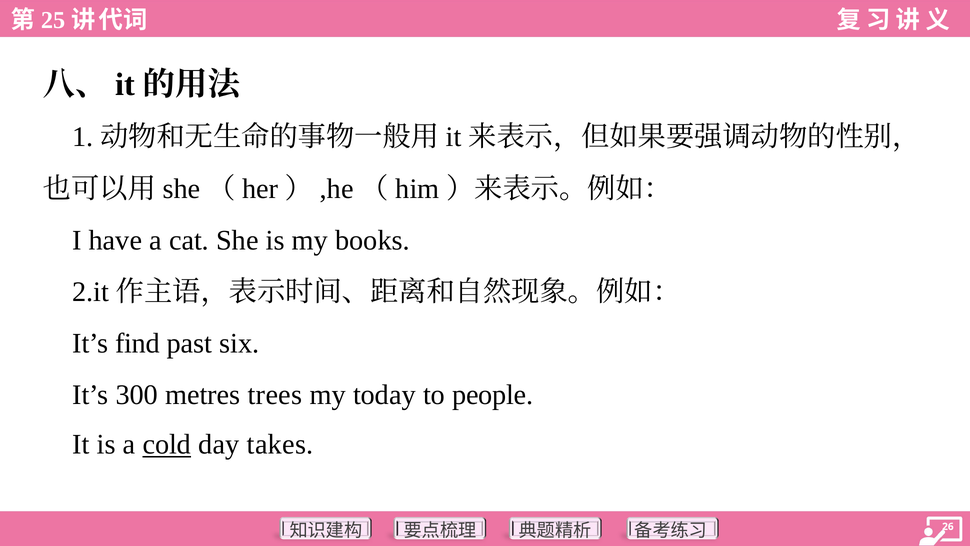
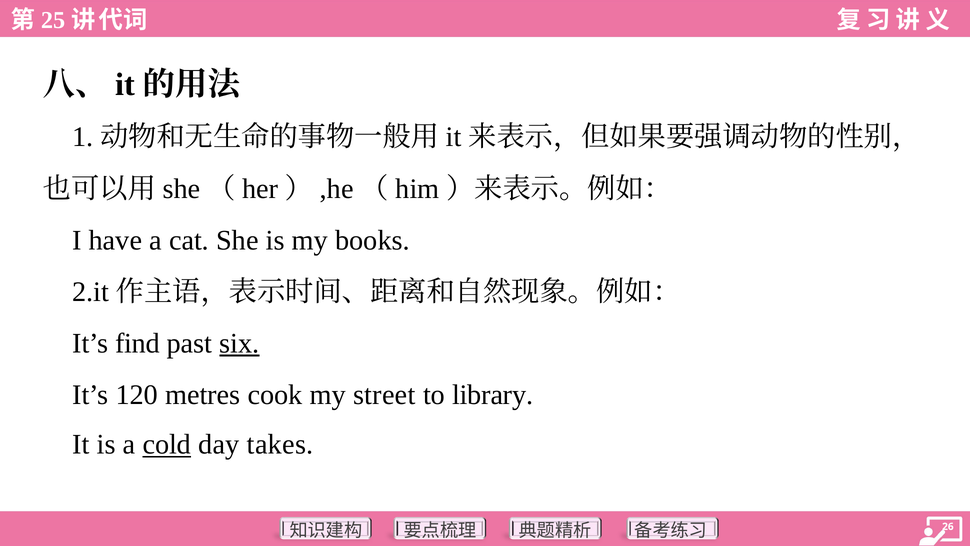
six underline: none -> present (239, 343)
300: 300 -> 120 (137, 395)
trees: trees -> cook (275, 395)
today: today -> street (384, 395)
people: people -> library (493, 395)
